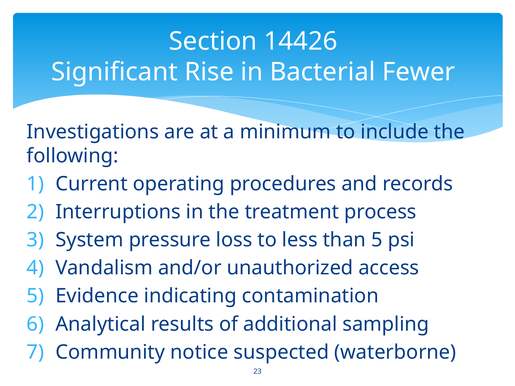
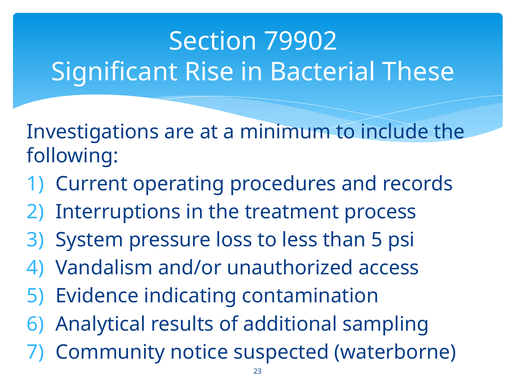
14426: 14426 -> 79902 (301, 41)
Fewer: Fewer -> These (418, 72)
